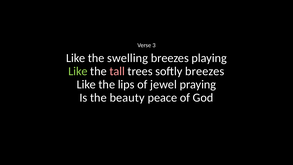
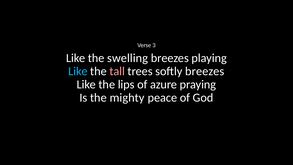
Like colour: light green -> light blue (78, 71)
jewel: jewel -> azure (164, 84)
beauty: beauty -> mighty (127, 98)
